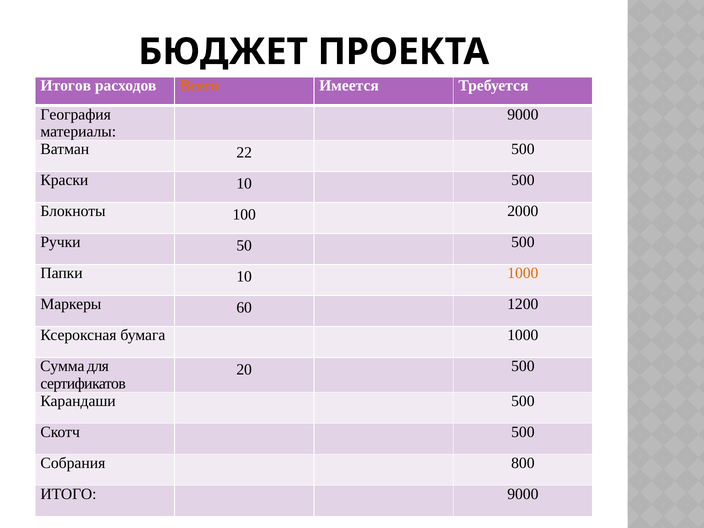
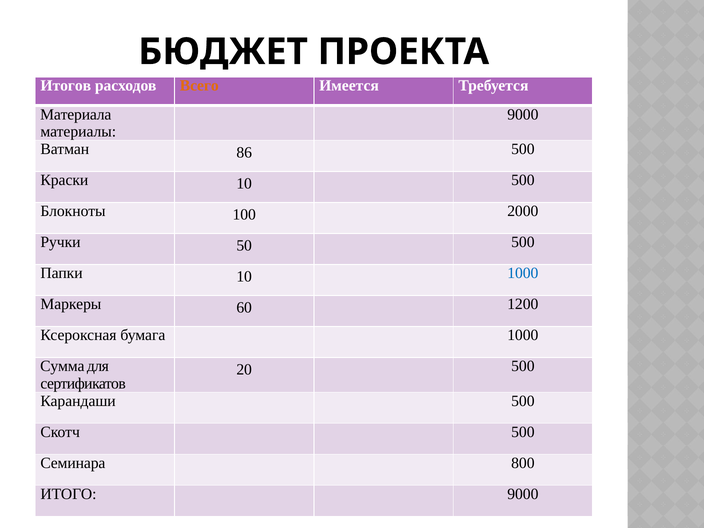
География: География -> Материала (76, 114)
22: 22 -> 86 (244, 153)
1000 colour: orange -> blue (523, 273)
Собрания: Собрания -> Семинара (73, 463)
